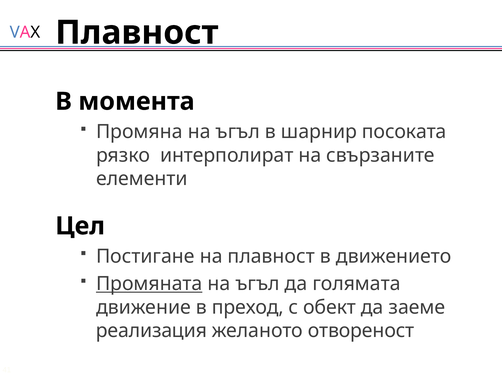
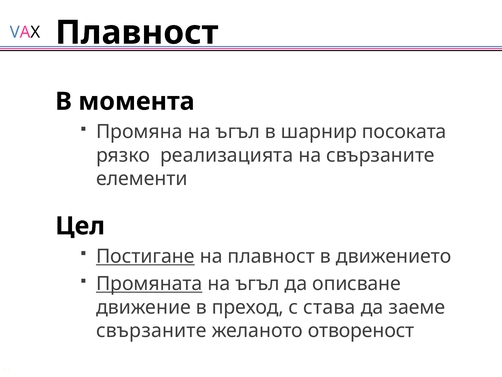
интерполират: интерполират -> реализацията (227, 155)
Постигане underline: none -> present (145, 256)
голямата: голямата -> описване (357, 283)
обект: обект -> става (329, 307)
реализация: реализация -> свързаните (151, 330)
